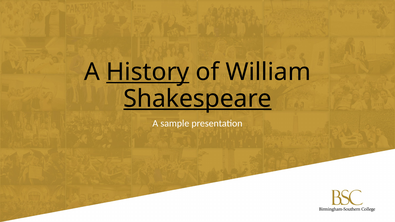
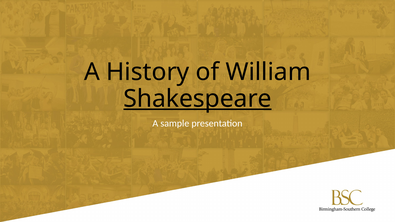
History underline: present -> none (148, 72)
